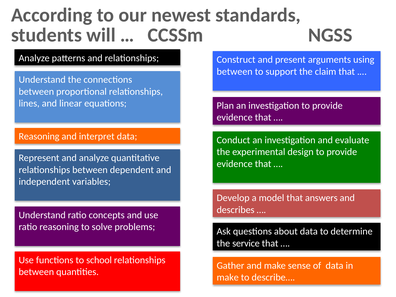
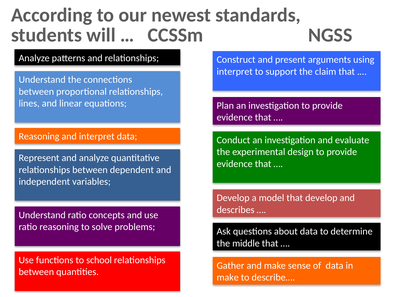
between: between -> interpret (235, 72)
that answers: answers -> develop (321, 198)
service: service -> middle (246, 243)
